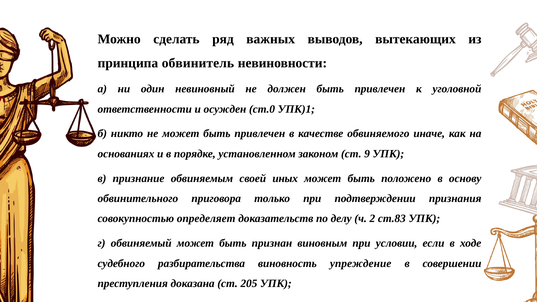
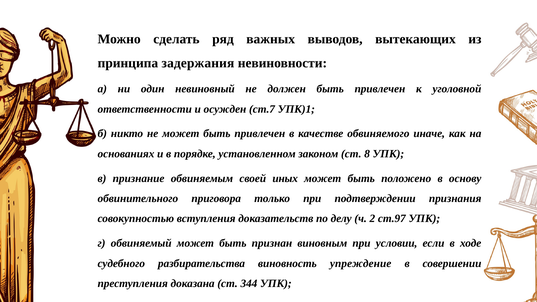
обвинитель: обвинитель -> задержания (198, 63)
ст.0: ст.0 -> ст.7 (262, 109)
9: 9 -> 8 (367, 154)
определяет: определяет -> вступления (206, 219)
ст.83: ст.83 -> ст.97 (392, 219)
205: 205 -> 344 (249, 284)
